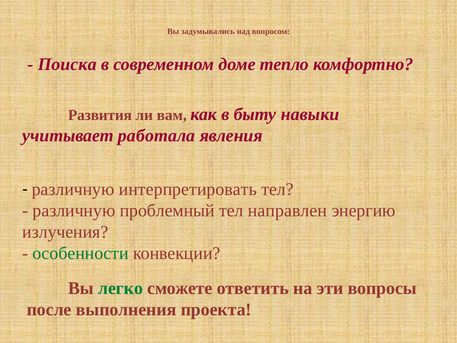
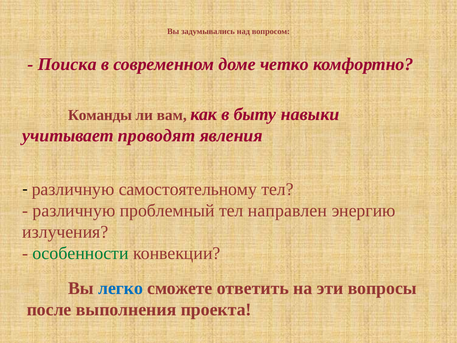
тепло: тепло -> четко (284, 64)
Развития: Развития -> Команды (100, 115)
работала: работала -> проводят (157, 135)
интерпретировать: интерпретировать -> самостоятельному (188, 189)
легко colour: green -> blue (121, 288)
